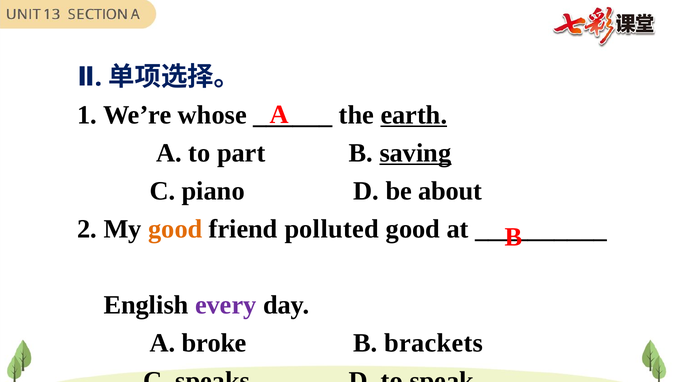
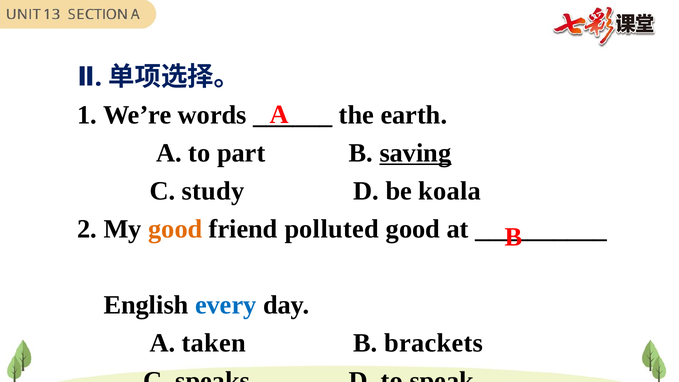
whose: whose -> words (212, 115)
earth underline: present -> none (414, 115)
piano: piano -> study (213, 191)
about: about -> koala (450, 191)
every colour: purple -> blue (226, 305)
broke: broke -> taken (214, 343)
